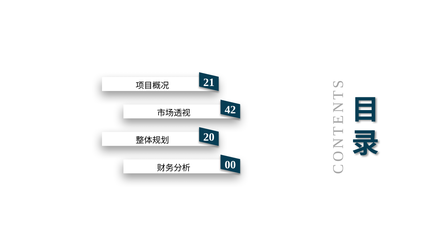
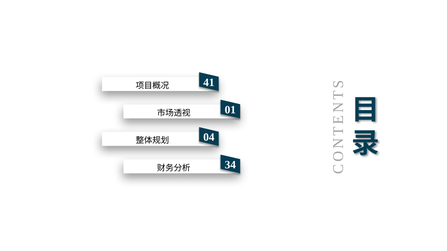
21: 21 -> 41 (209, 83)
42: 42 -> 01 (230, 110)
20: 20 -> 04 (209, 138)
00: 00 -> 34 (230, 165)
